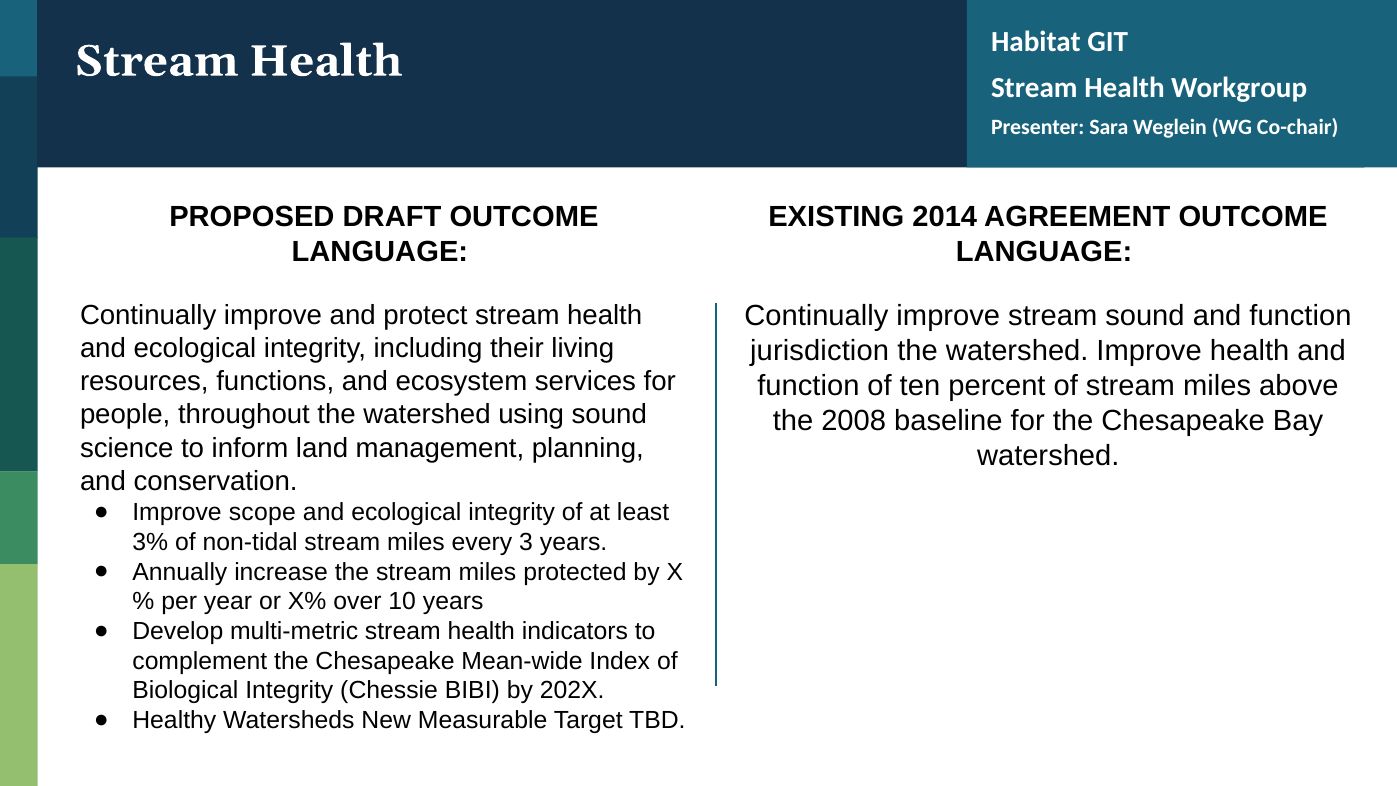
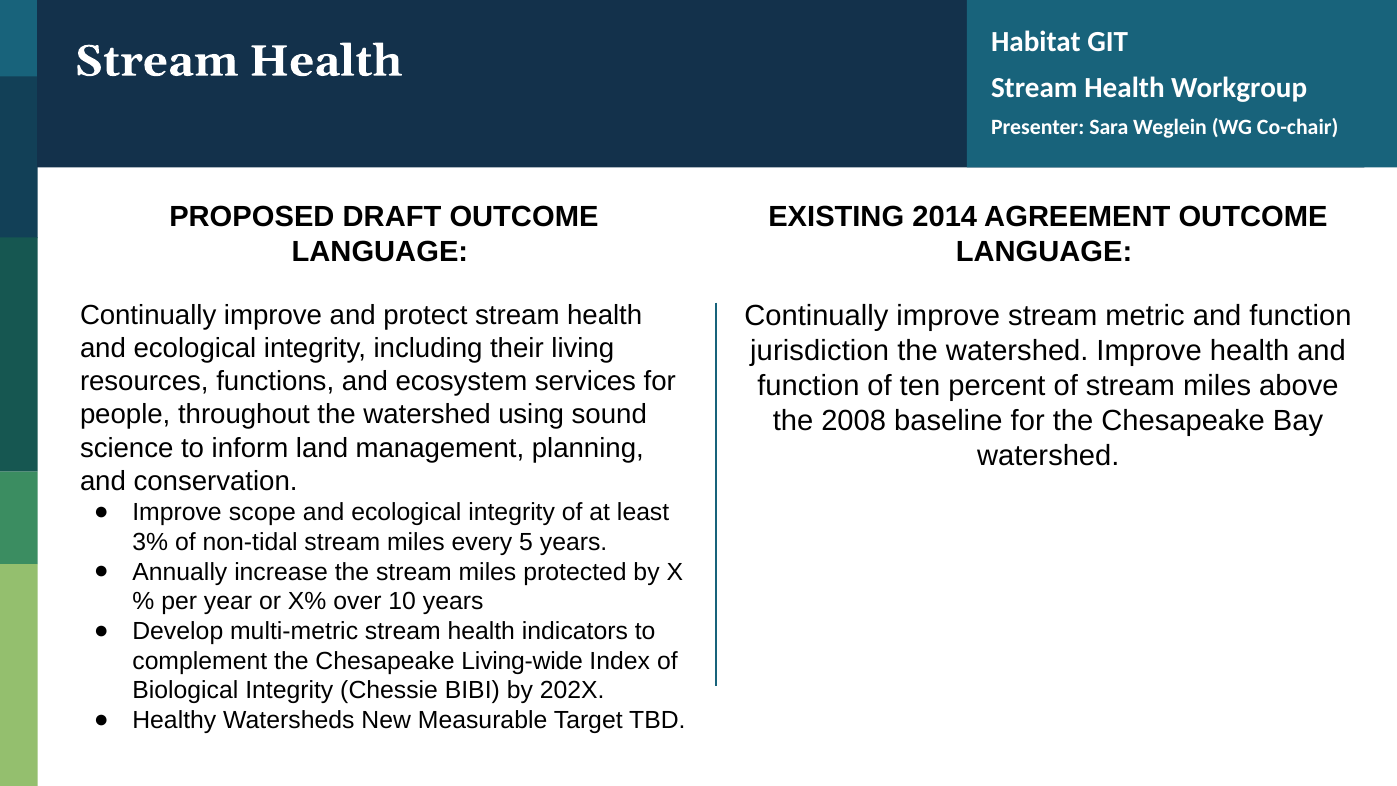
stream sound: sound -> metric (1145, 316)
3: 3 -> 5 (526, 542)
Mean-wide: Mean-wide -> Living-wide (522, 661)
